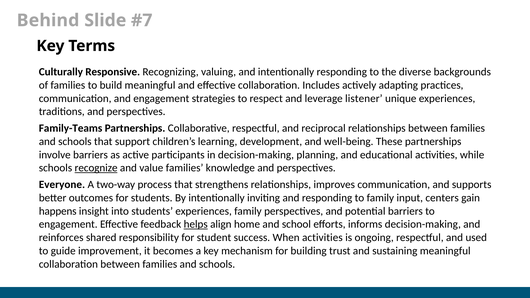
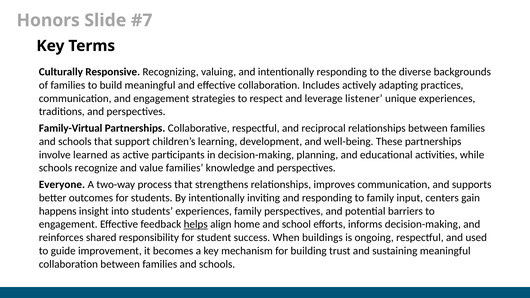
Behind: Behind -> Honors (48, 20)
Family-Teams: Family-Teams -> Family-Virtual (71, 128)
involve barriers: barriers -> learned (90, 155)
recognize underline: present -> none (96, 168)
When activities: activities -> buildings (322, 238)
